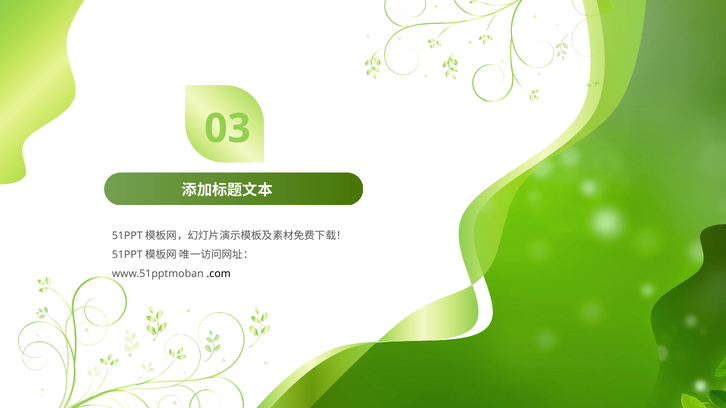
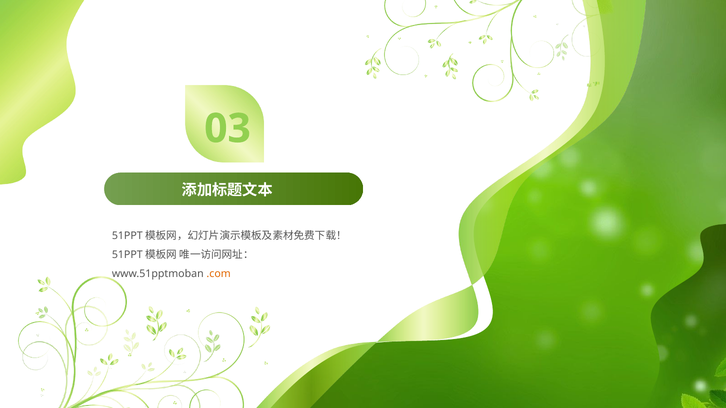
.com colour: black -> orange (219, 274)
